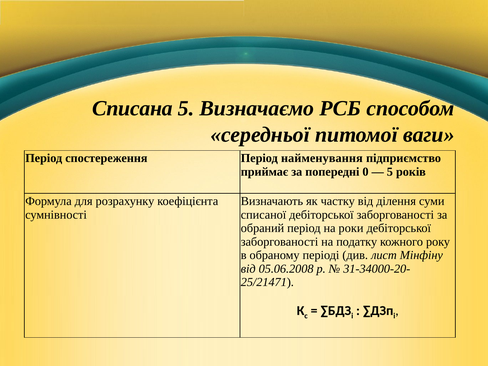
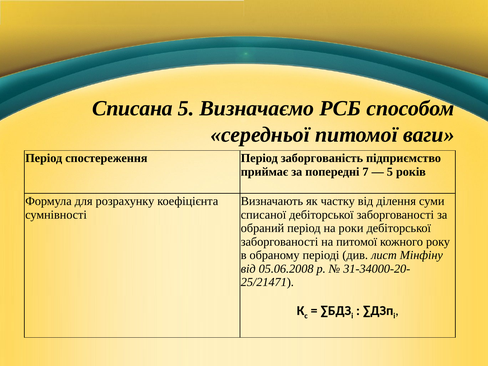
найменування: найменування -> заборгованість (322, 158)
0: 0 -> 7 (365, 172)
на податку: податку -> питомої (357, 242)
